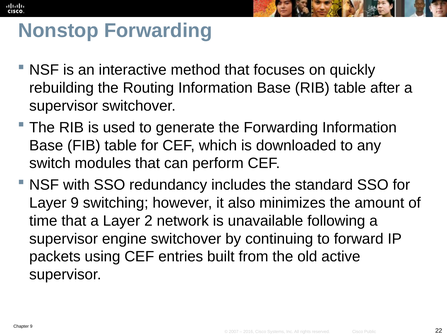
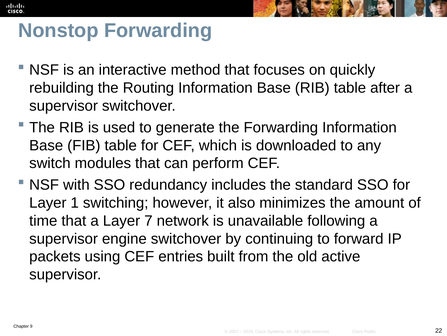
Layer 9: 9 -> 1 (75, 202)
2: 2 -> 7 (148, 220)
